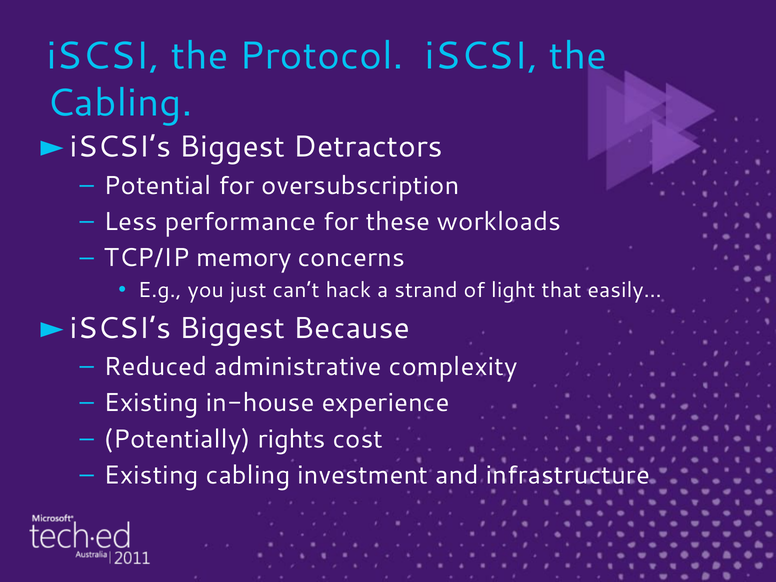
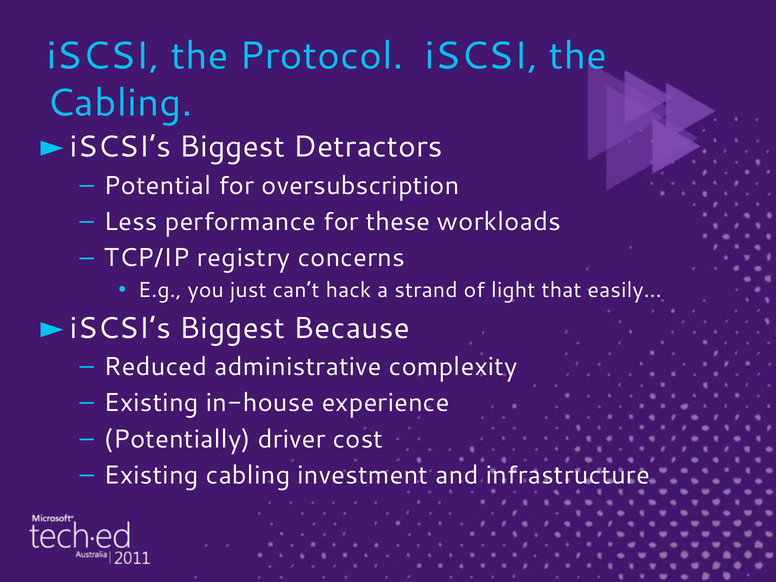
memory: memory -> registry (244, 258)
rights: rights -> driver (292, 439)
